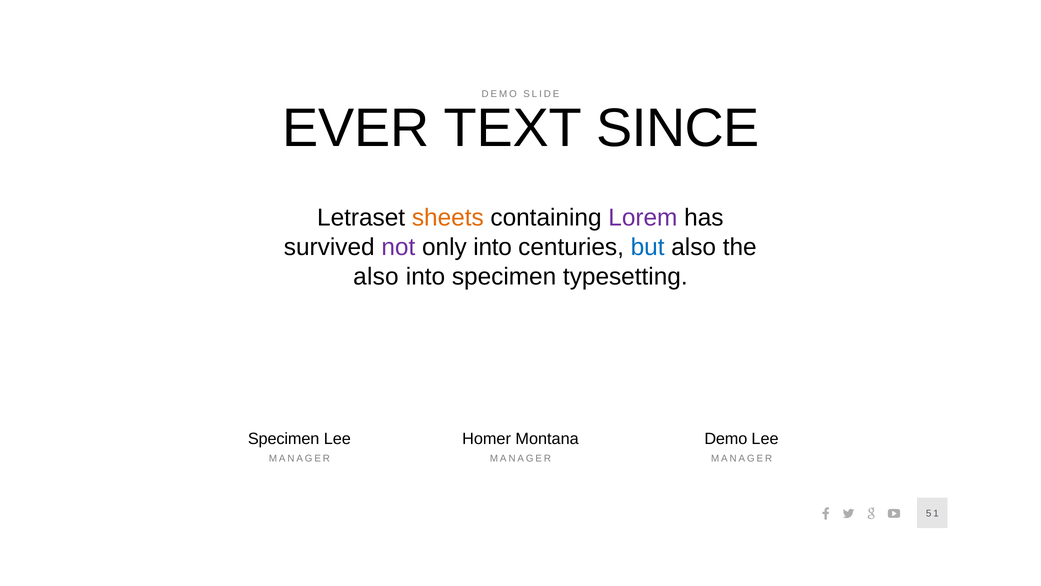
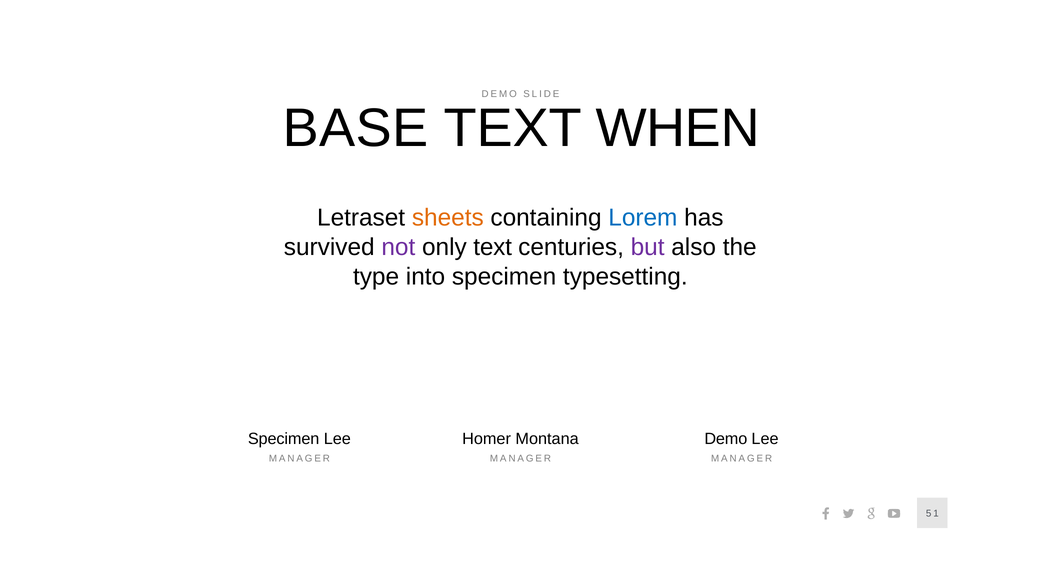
EVER: EVER -> BASE (356, 128)
SINCE: SINCE -> WHEN (678, 128)
Lorem colour: purple -> blue (643, 218)
only into: into -> text (493, 247)
but colour: blue -> purple (648, 247)
also: also -> type (376, 276)
